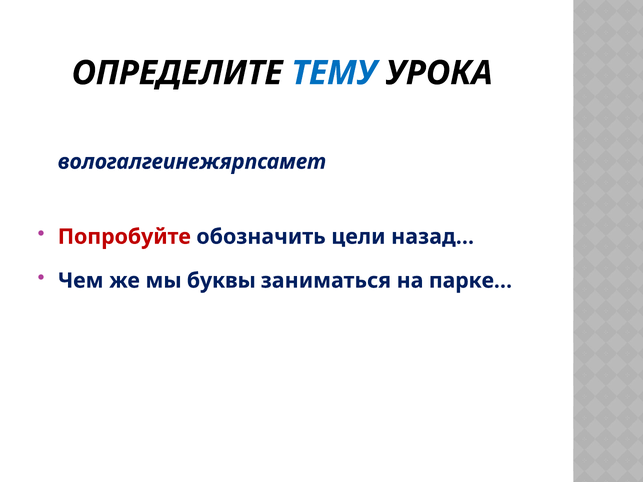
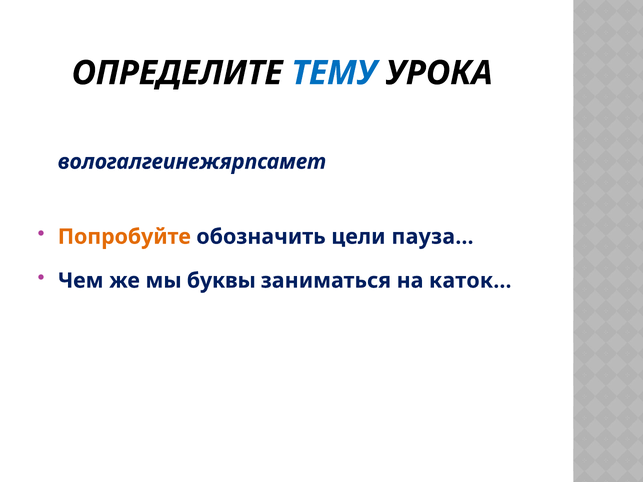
Попробуйте colour: red -> orange (124, 237)
назад…: назад… -> пауза… (433, 237)
парке…: парке… -> каток… (470, 281)
